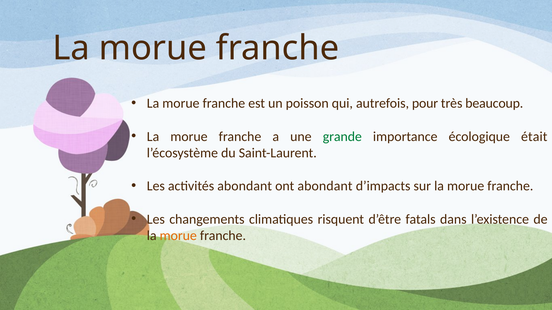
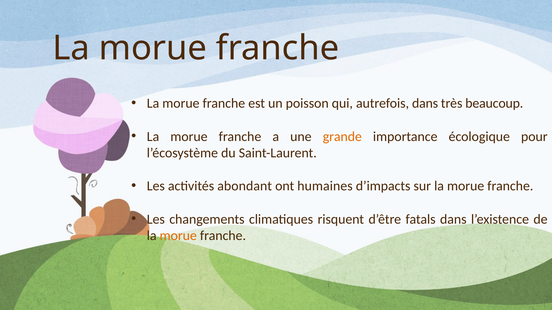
autrefois pour: pour -> dans (425, 104)
grande colour: green -> orange (342, 137)
était: était -> pour (534, 137)
ont abondant: abondant -> humaines (325, 186)
